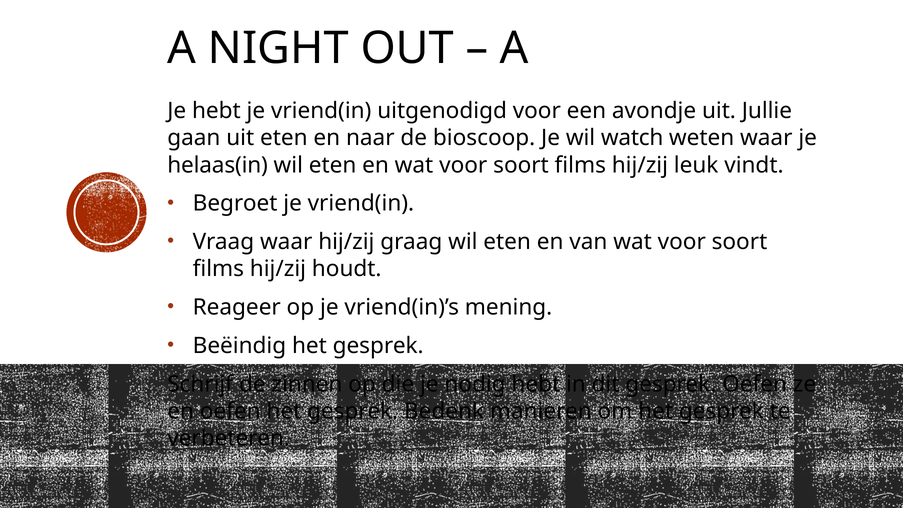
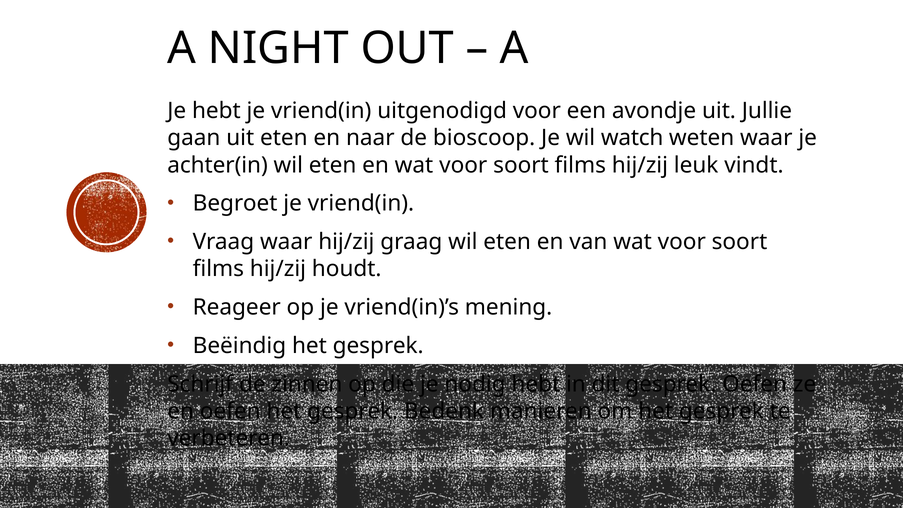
helaas(in: helaas(in -> achter(in (218, 165)
